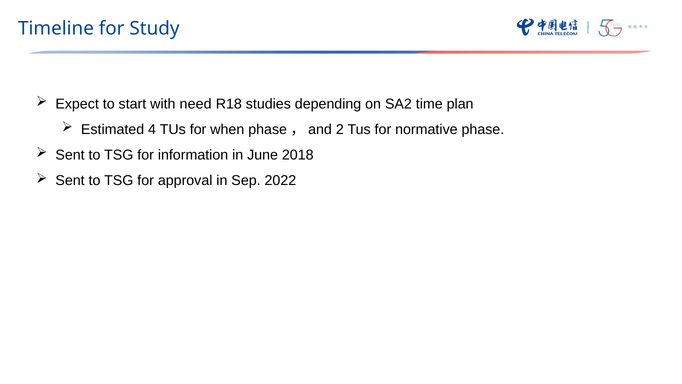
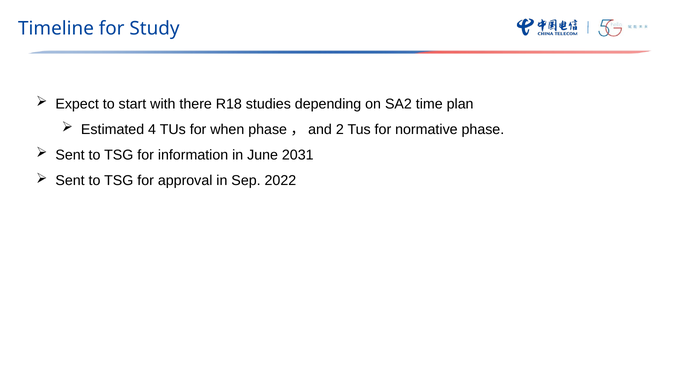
need: need -> there (196, 104)
2018: 2018 -> 2031 (298, 155)
